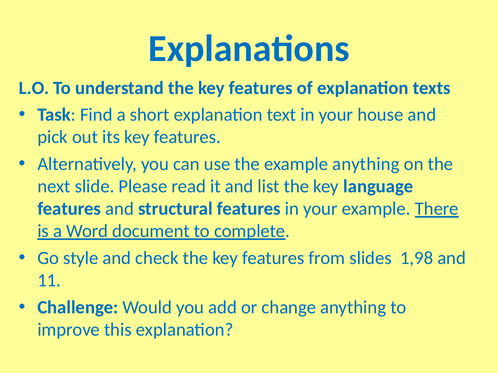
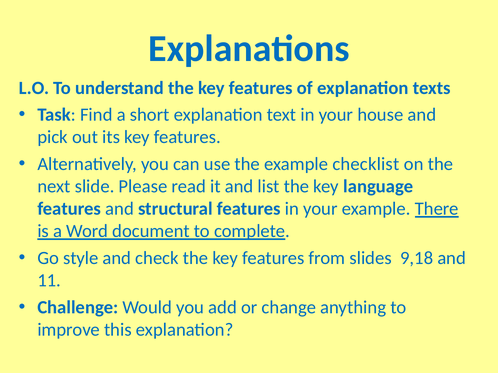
example anything: anything -> checklist (366, 164)
1,98: 1,98 -> 9,18 (417, 258)
